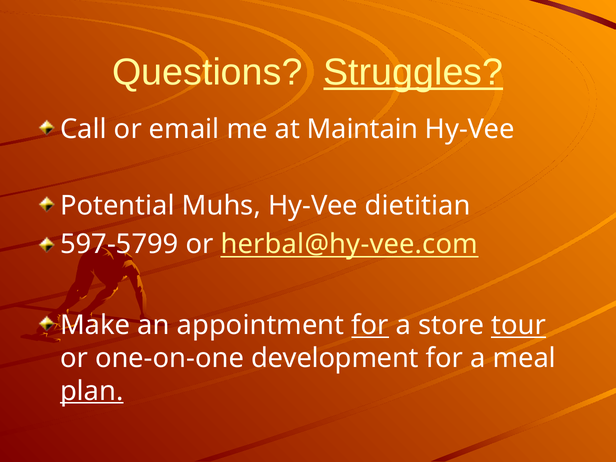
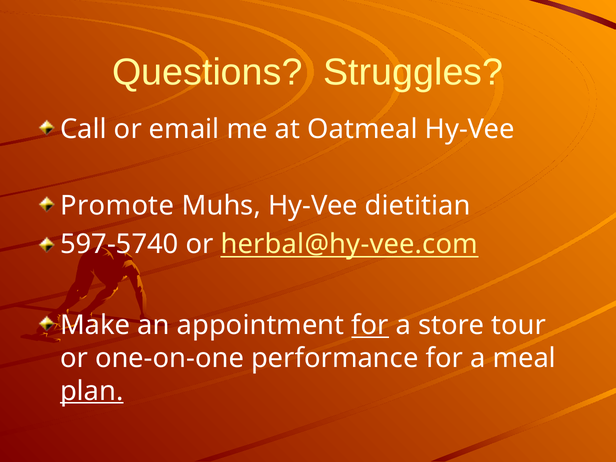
Struggles underline: present -> none (413, 72)
Maintain: Maintain -> Oatmeal (362, 129)
Potential: Potential -> Promote (117, 206)
597-5799: 597-5799 -> 597-5740 (119, 244)
tour underline: present -> none (519, 325)
development: development -> performance (335, 358)
